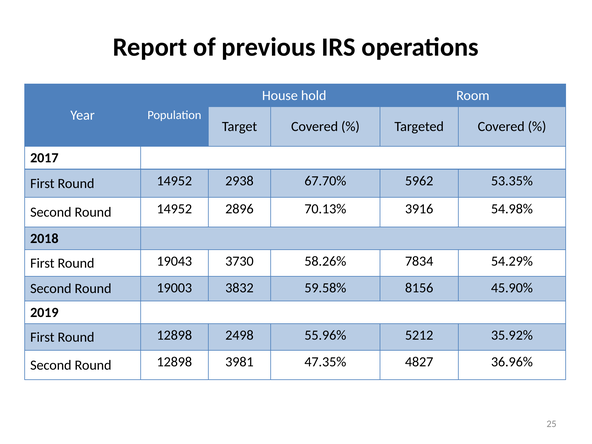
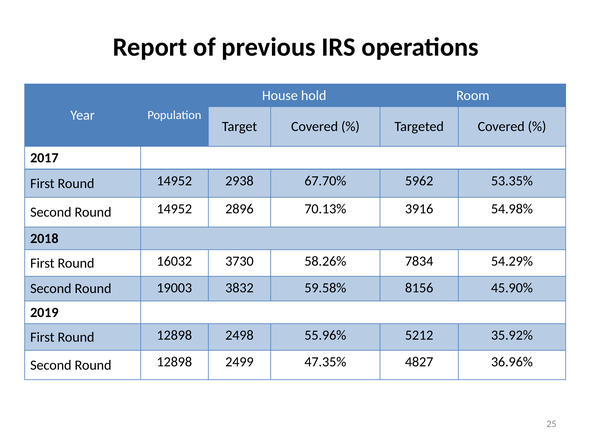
19043: 19043 -> 16032 (174, 261)
3981: 3981 -> 2499 (239, 362)
